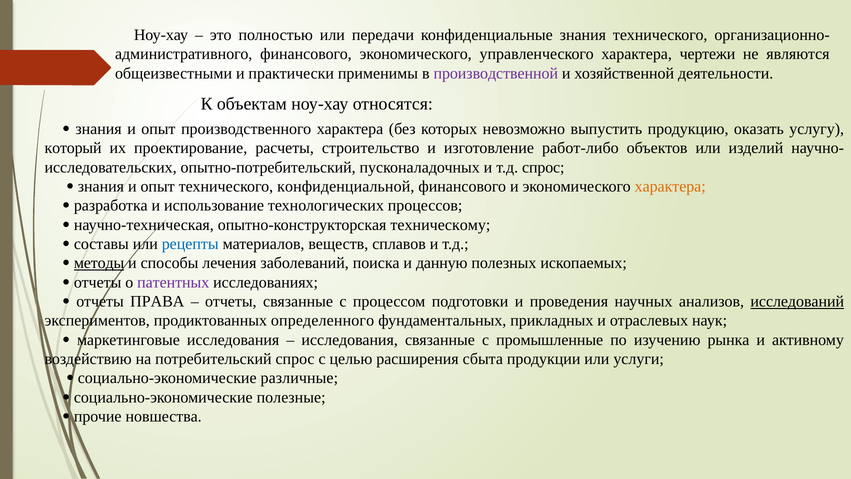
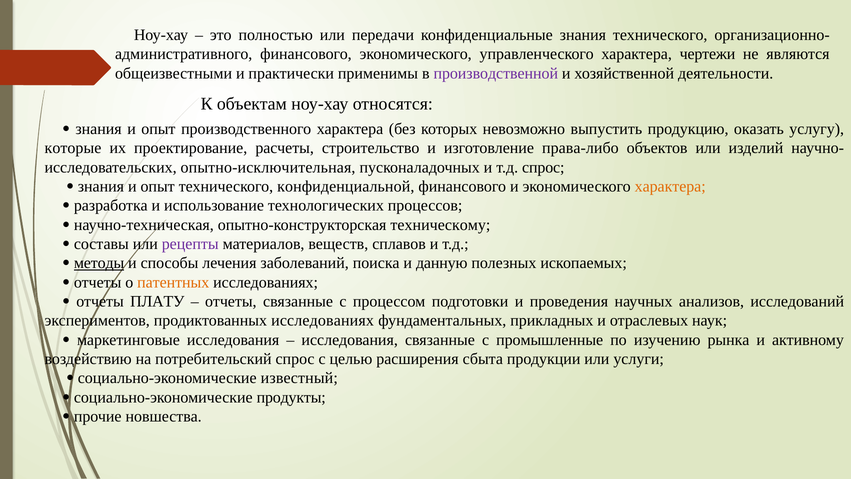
который: который -> которые (73, 148)
работ-либо: работ-либо -> права-либо (580, 148)
опытно-потребительский: опытно-потребительский -> опытно-исключительная (268, 167)
рецепты colour: blue -> purple (190, 244)
патентных colour: purple -> orange (173, 282)
ПРАВА: ПРАВА -> ПЛАТУ (157, 301)
исследований underline: present -> none (797, 301)
продиктованных определенного: определенного -> исследованиях (323, 320)
различные: различные -> известный (299, 378)
полезные: полезные -> продукты (291, 397)
